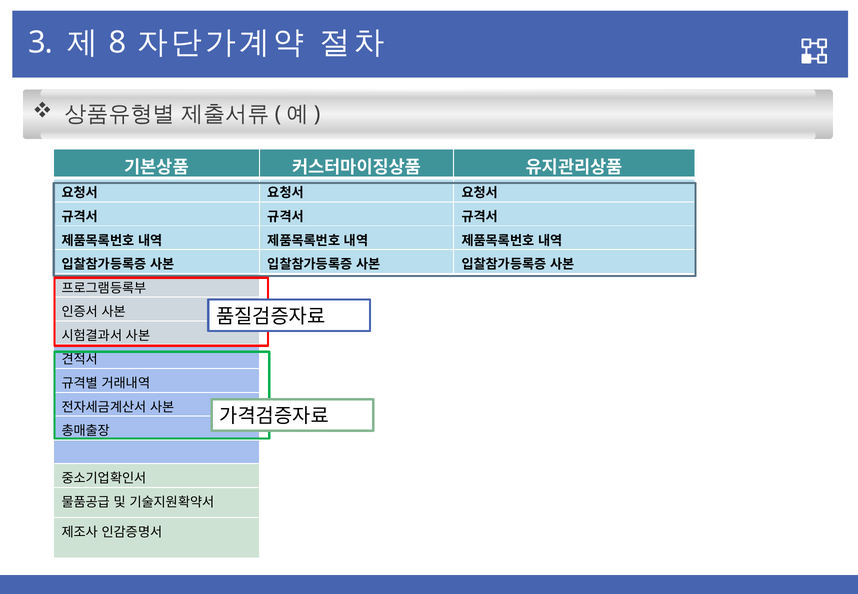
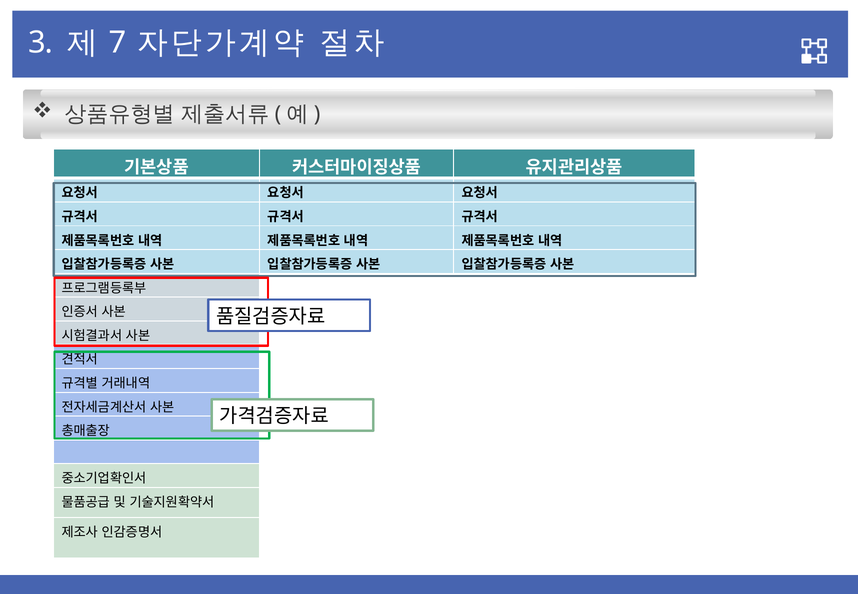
8: 8 -> 7 (118, 43)
